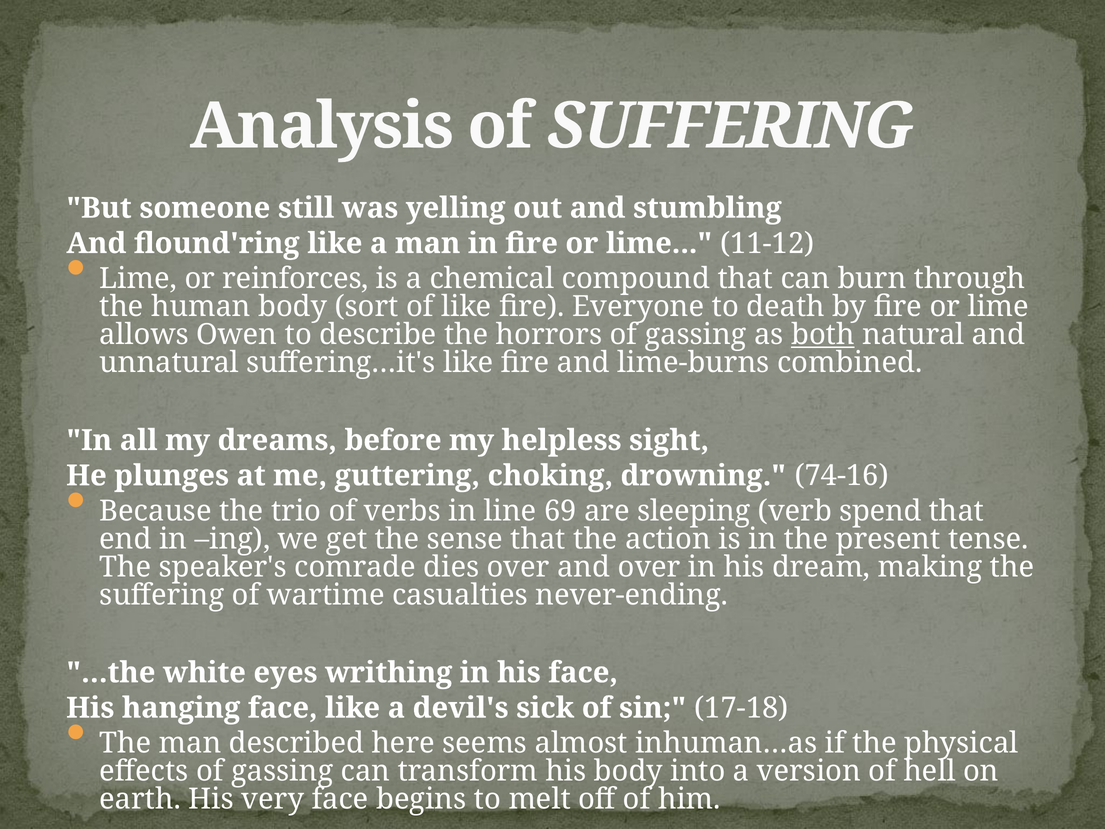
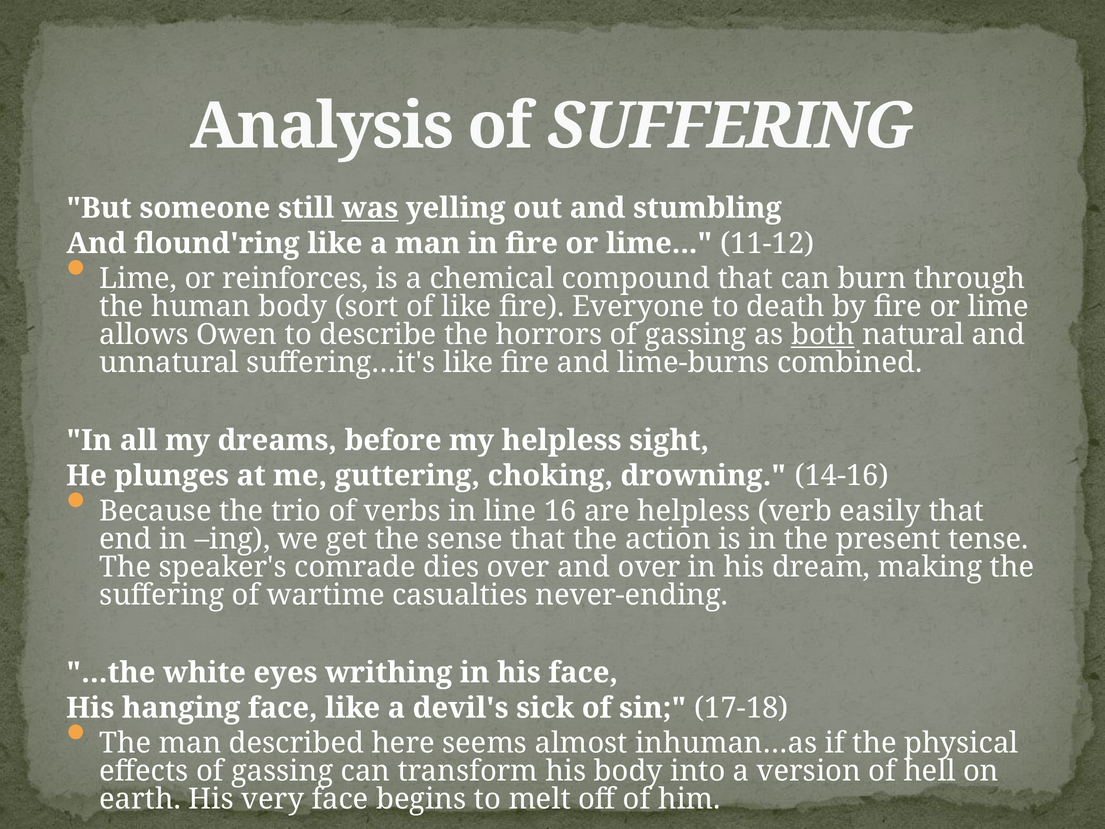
was underline: none -> present (370, 208)
74-16: 74-16 -> 14-16 (842, 476)
69: 69 -> 16 (560, 511)
are sleeping: sleeping -> helpless (694, 511)
spend: spend -> easily (880, 511)
